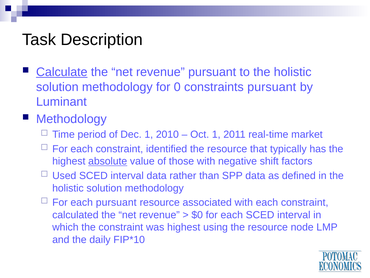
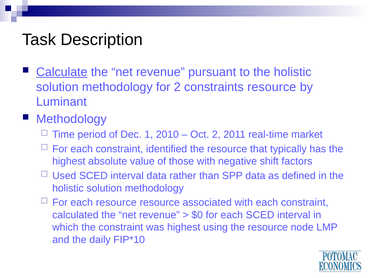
for 0: 0 -> 2 (177, 87)
constraints pursuant: pursuant -> resource (272, 87)
Oct 1: 1 -> 2 (216, 134)
absolute underline: present -> none (108, 161)
each pursuant: pursuant -> resource (116, 202)
